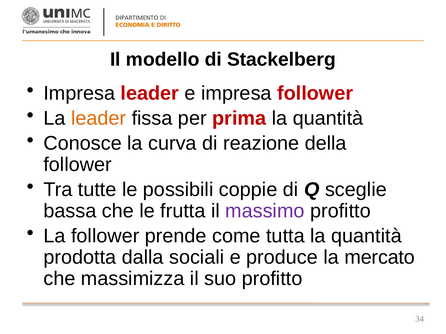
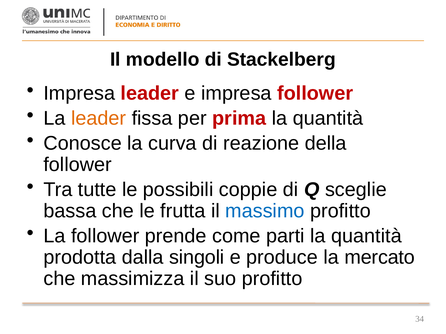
massimo colour: purple -> blue (265, 211)
tutta: tutta -> parti (285, 236)
sociali: sociali -> singoli (197, 258)
